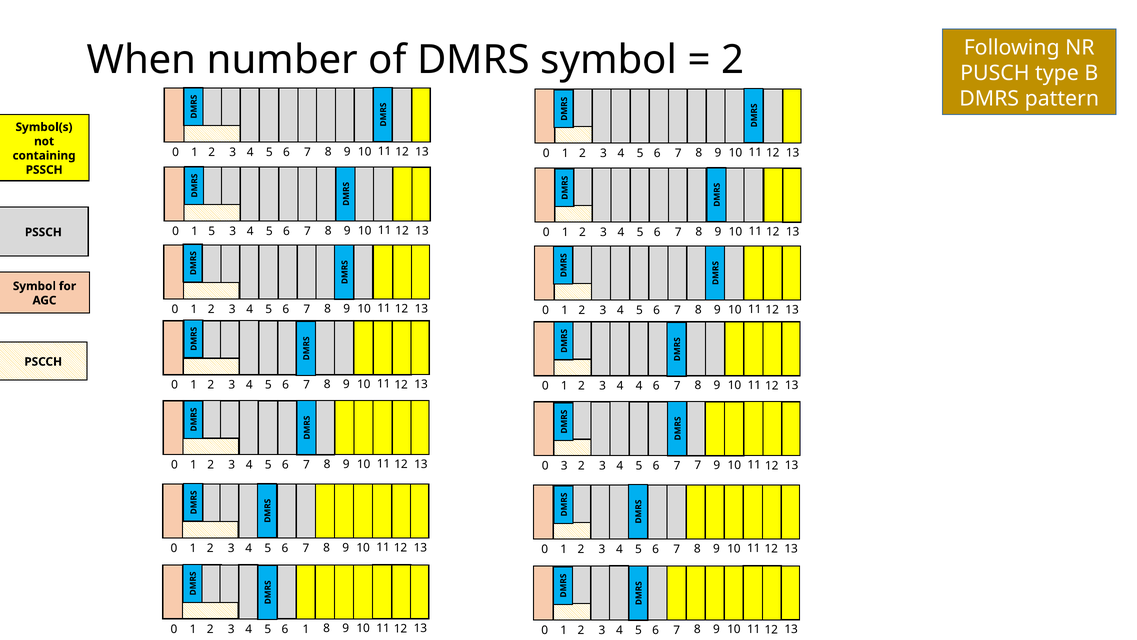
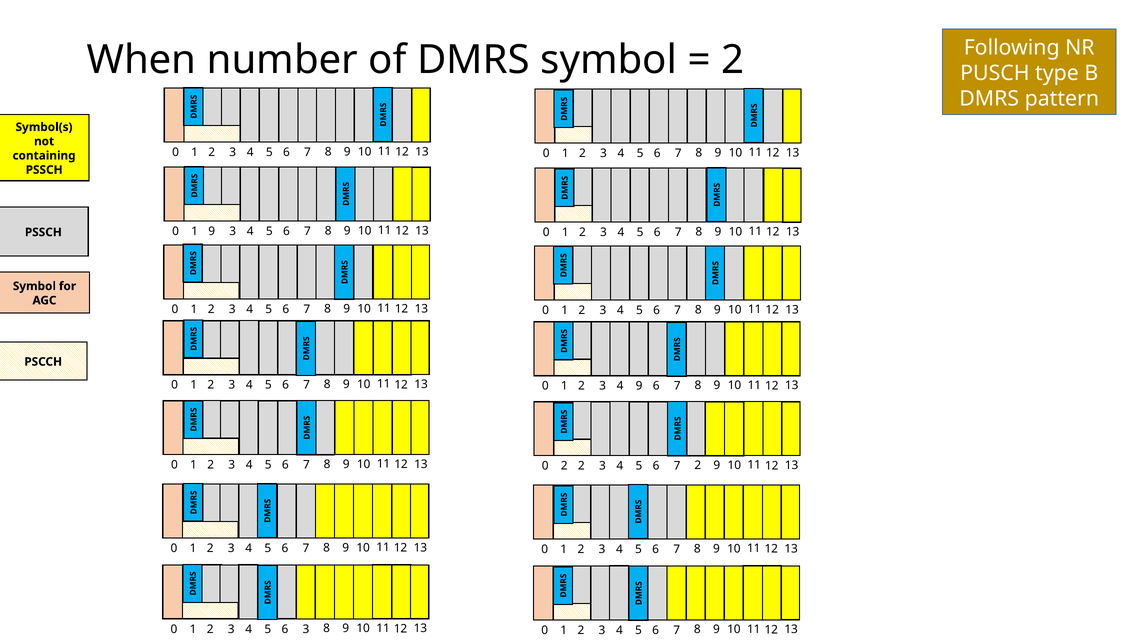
1 5: 5 -> 9 (212, 231)
4 4: 4 -> 9 (639, 386)
0 3: 3 -> 2 (564, 466)
7 7: 7 -> 2 (698, 465)
6 1: 1 -> 3 (306, 629)
